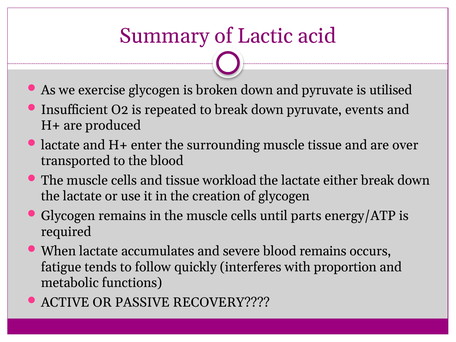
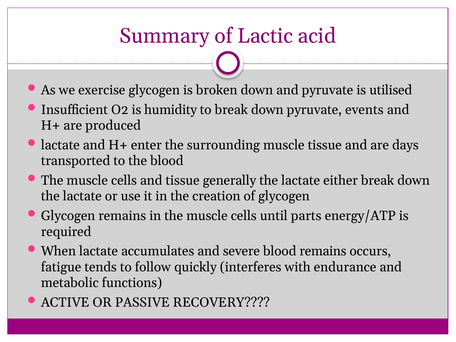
repeated: repeated -> humidity (171, 110)
over: over -> days (405, 145)
workload: workload -> generally (229, 180)
proportion: proportion -> endurance (345, 267)
